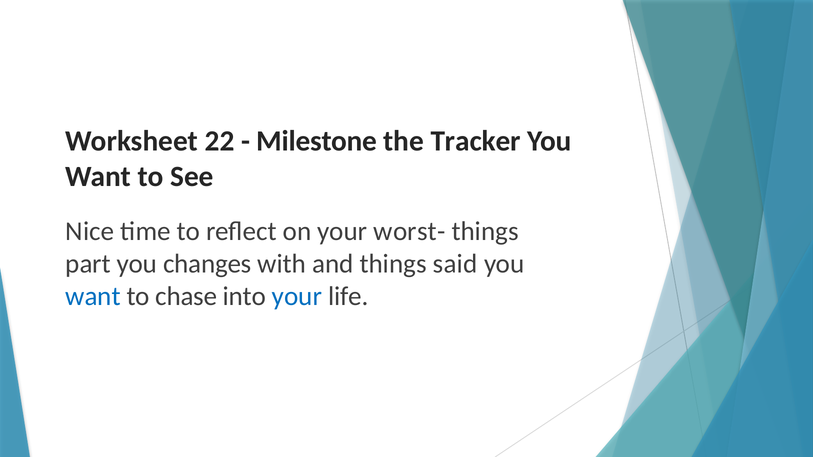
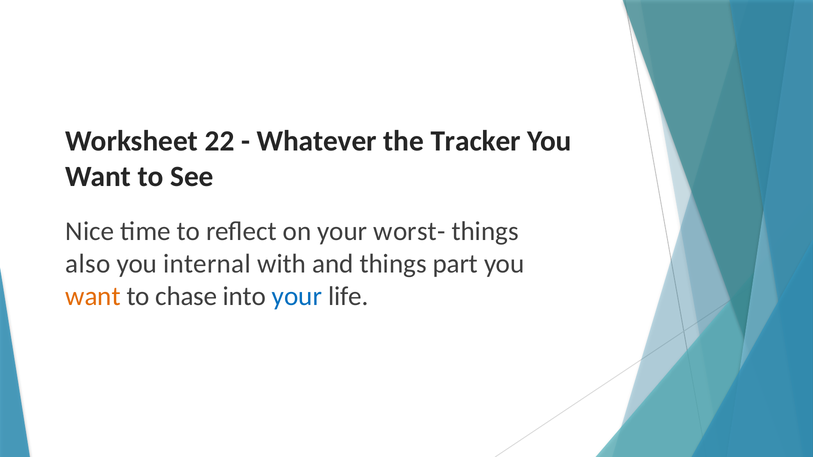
Milestone: Milestone -> Whatever (317, 141)
part: part -> also (88, 264)
changes: changes -> internal (207, 264)
said: said -> part (455, 264)
want colour: blue -> orange (93, 297)
